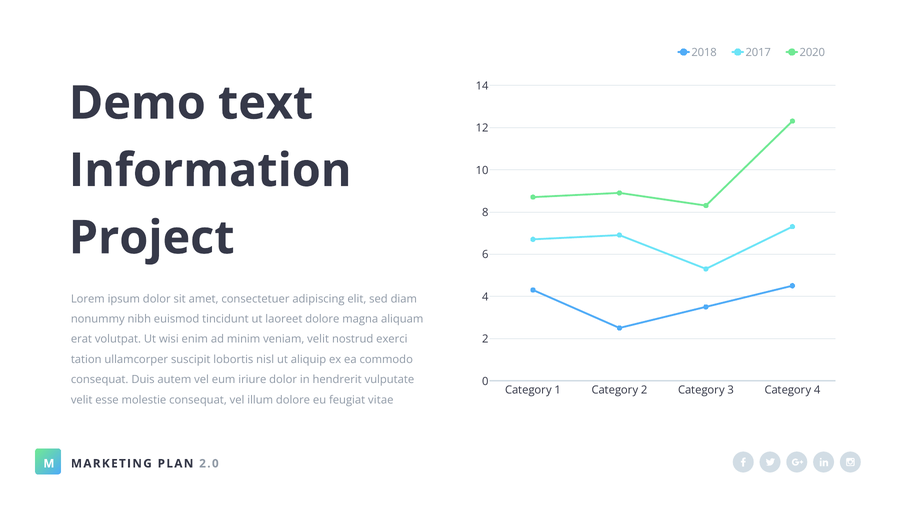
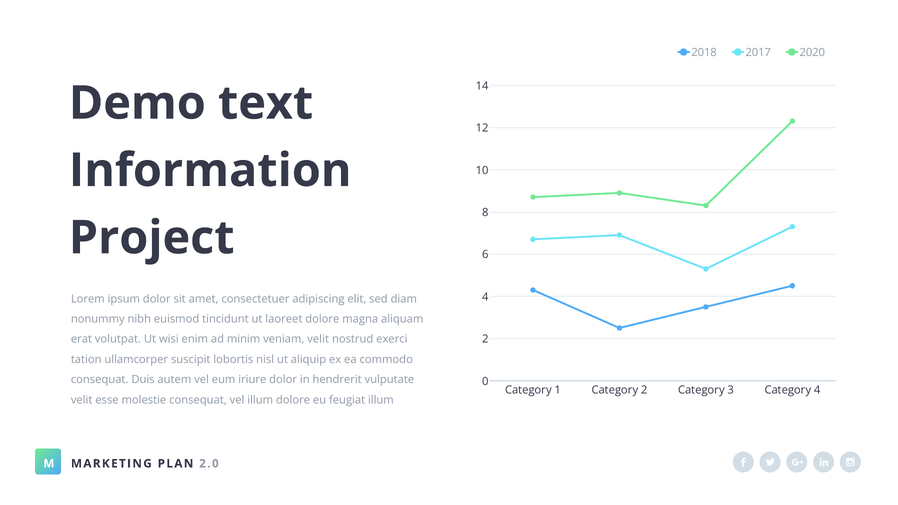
feugiat vitae: vitae -> illum (381, 400)
